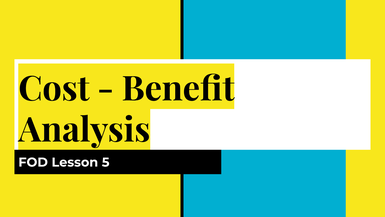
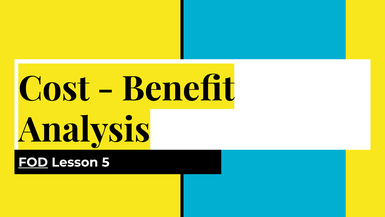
FOD underline: none -> present (33, 162)
